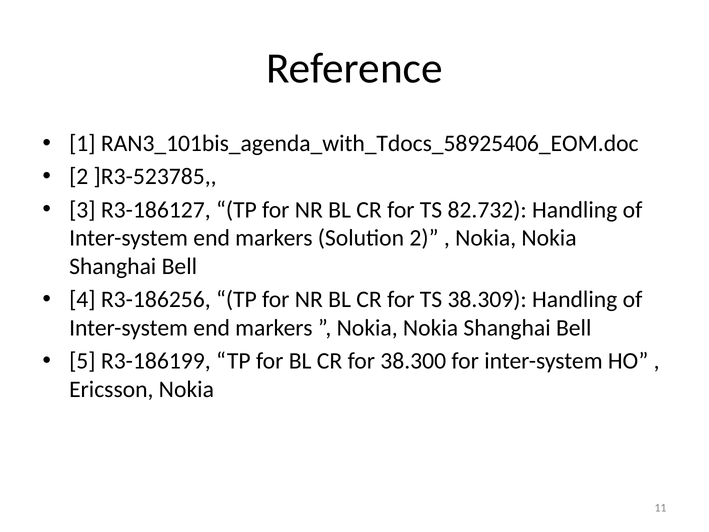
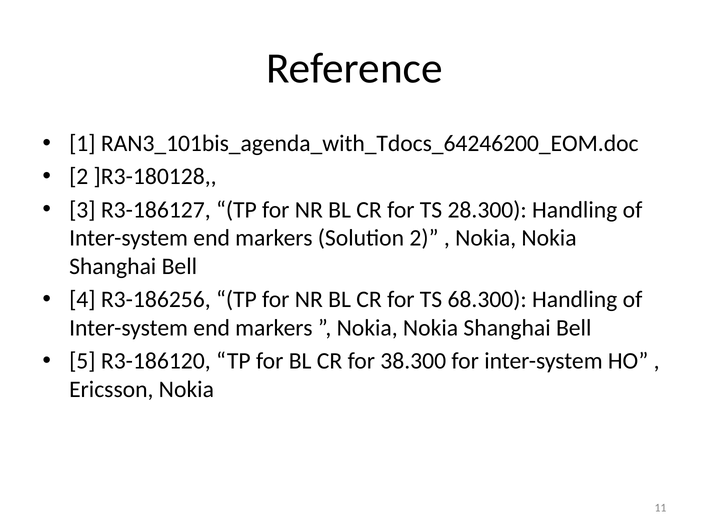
RAN3_101bis_agenda_with_Tdocs_58925406_EOM.doc: RAN3_101bis_agenda_with_Tdocs_58925406_EOM.doc -> RAN3_101bis_agenda_with_Tdocs_64246200_EOM.doc (370, 143)
]R3-523785: ]R3-523785 -> ]R3-180128 (155, 177)
82.732: 82.732 -> 28.300 (487, 210)
38.309: 38.309 -> 68.300 (487, 299)
R3-186199: R3-186199 -> R3-186120 (156, 361)
